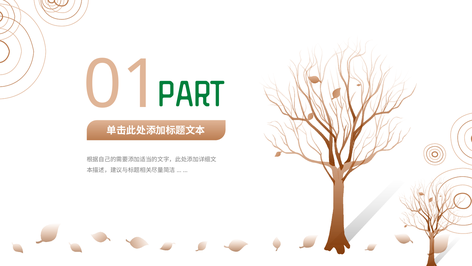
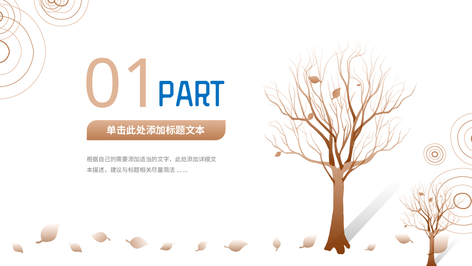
PART colour: green -> blue (191, 94)
